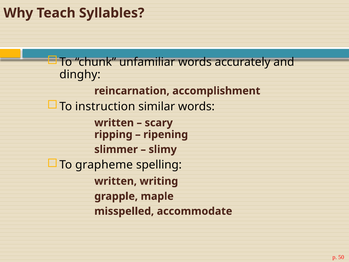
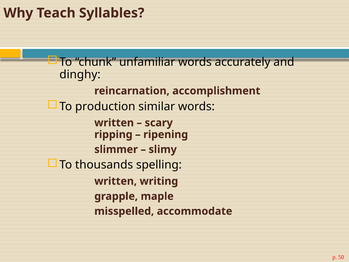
instruction: instruction -> production (105, 106)
grapheme: grapheme -> thousands (104, 165)
